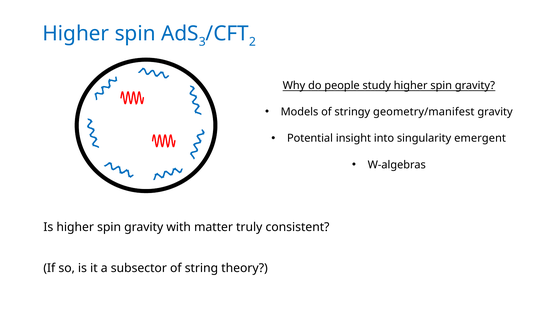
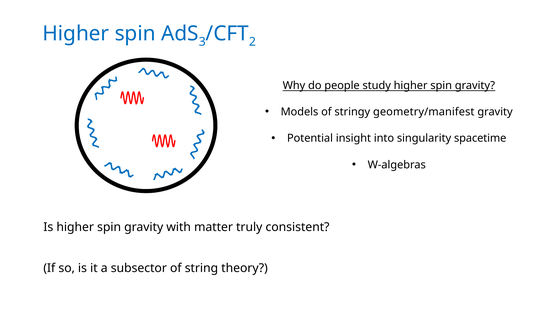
emergent: emergent -> spacetime (480, 138)
